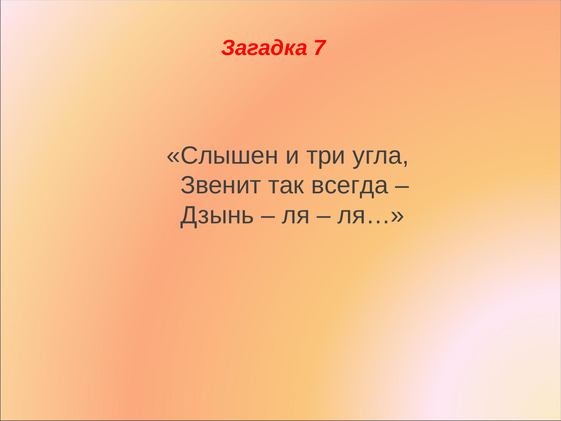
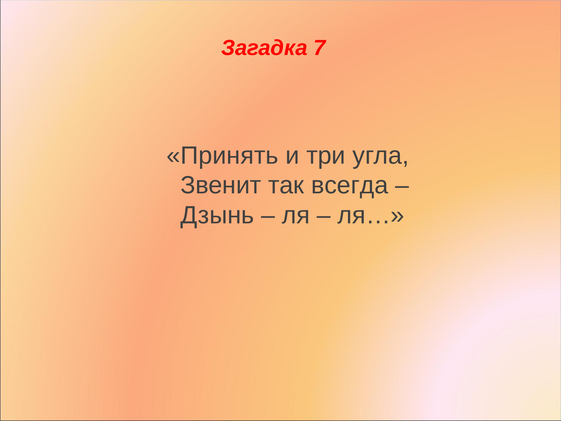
Слышен: Слышен -> Принять (223, 155)
